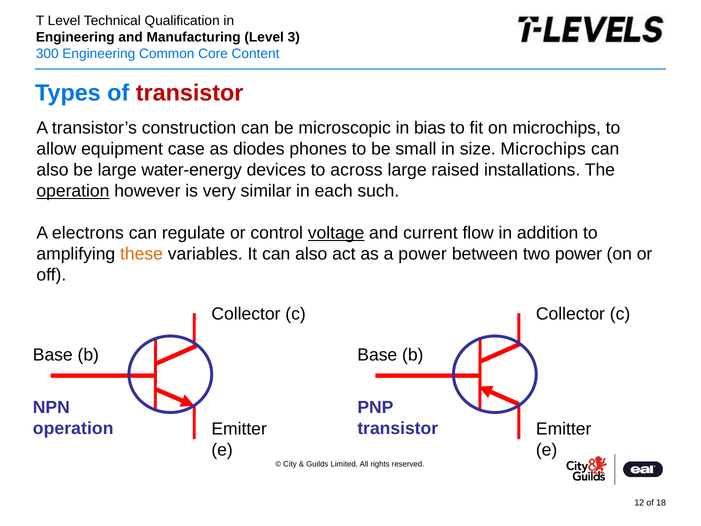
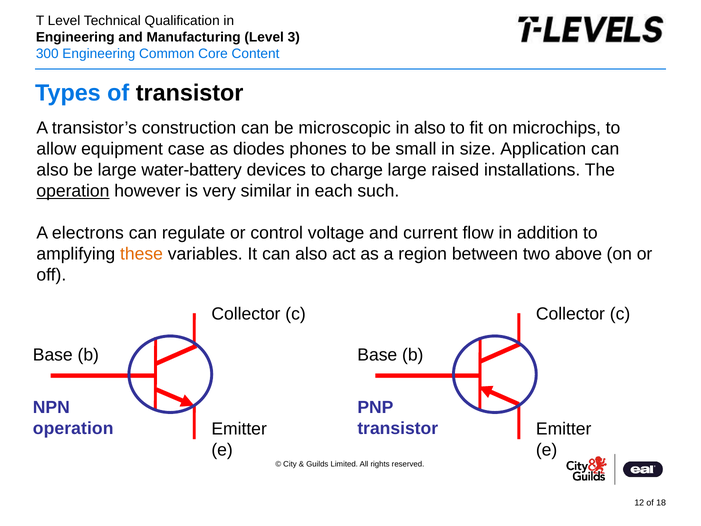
transistor colour: red -> black (190, 93)
in bias: bias -> also (430, 128)
size Microchips: Microchips -> Application (543, 149)
water-energy: water-energy -> water-battery (192, 170)
across: across -> charge (357, 170)
voltage underline: present -> none (336, 233)
a power: power -> region (423, 254)
two power: power -> above (578, 254)
